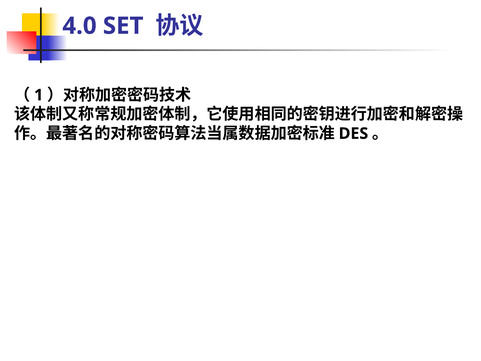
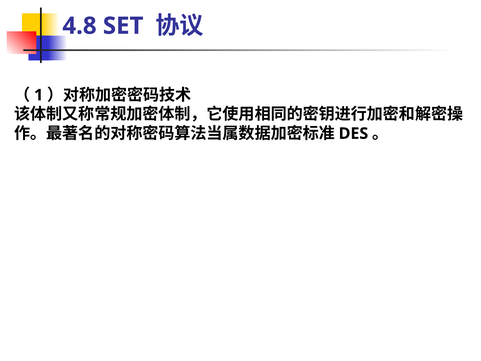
4.0: 4.0 -> 4.8 (79, 26)
